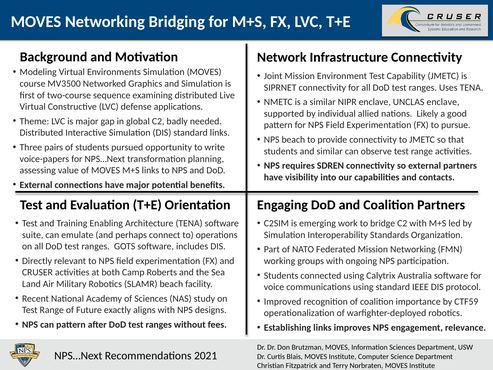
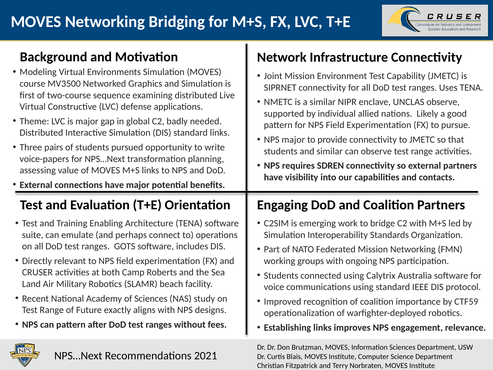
UNCLAS enclave: enclave -> observe (443, 102)
NPS beach: beach -> major (293, 140)
